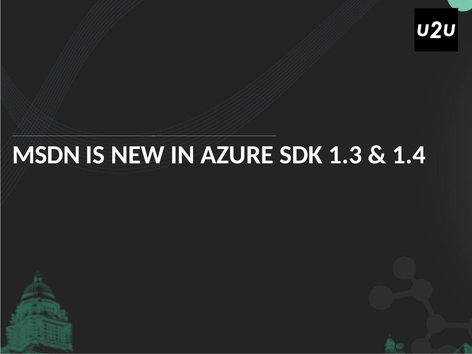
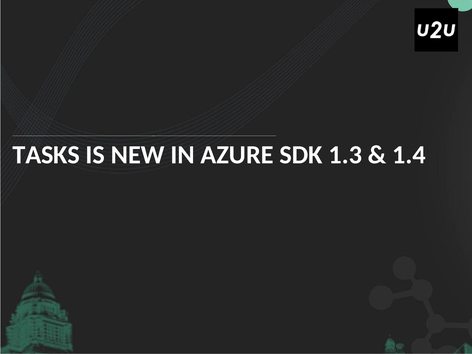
MSDN: MSDN -> TASKS (46, 155)
